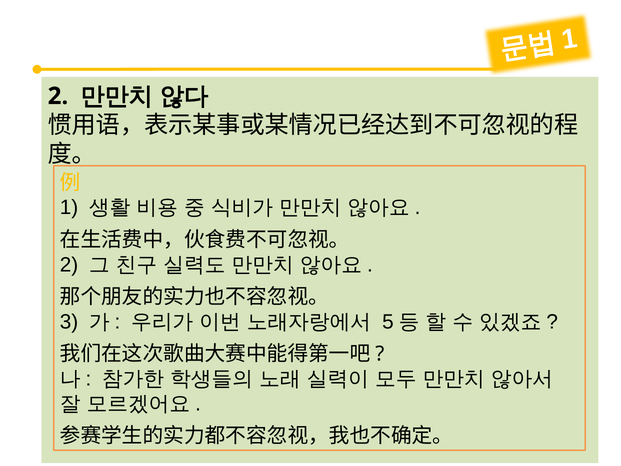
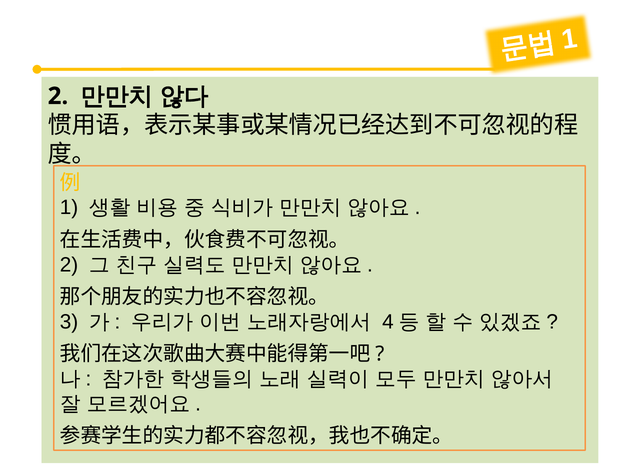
5: 5 -> 4 (388, 322)
